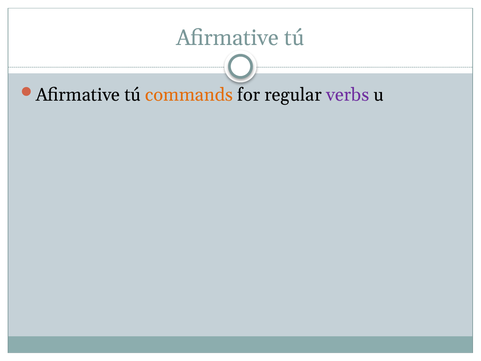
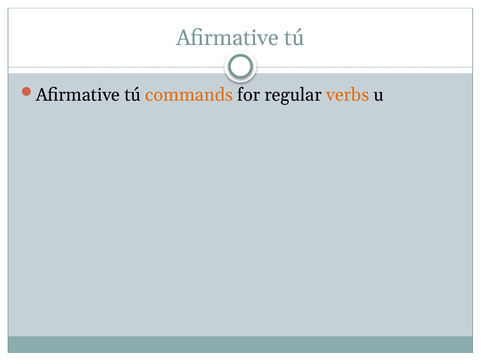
verbs colour: purple -> orange (348, 95)
